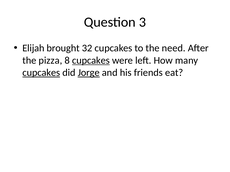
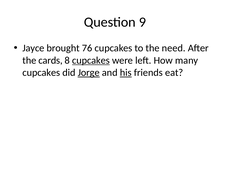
3: 3 -> 9 (142, 22)
Elijah: Elijah -> Jayce (33, 48)
32: 32 -> 76 (87, 48)
pizza: pizza -> cards (51, 61)
cupcakes underline: present -> none (41, 73)
his underline: none -> present (126, 73)
